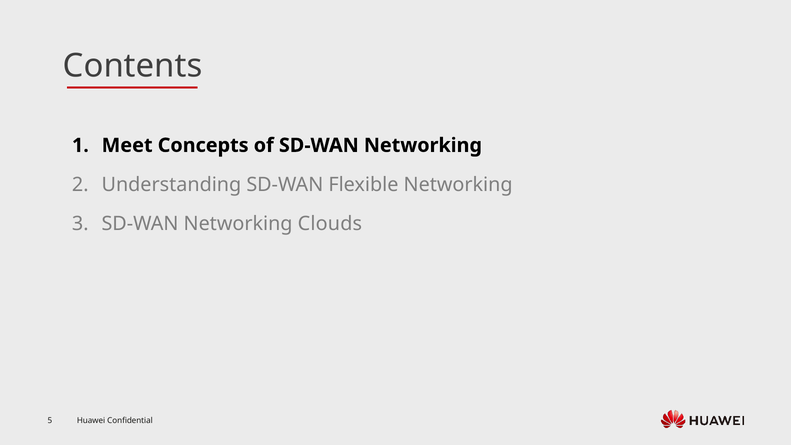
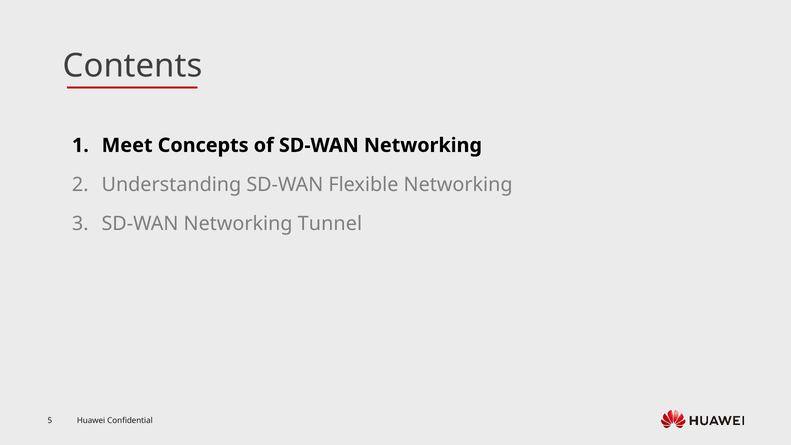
Clouds: Clouds -> Tunnel (330, 224)
